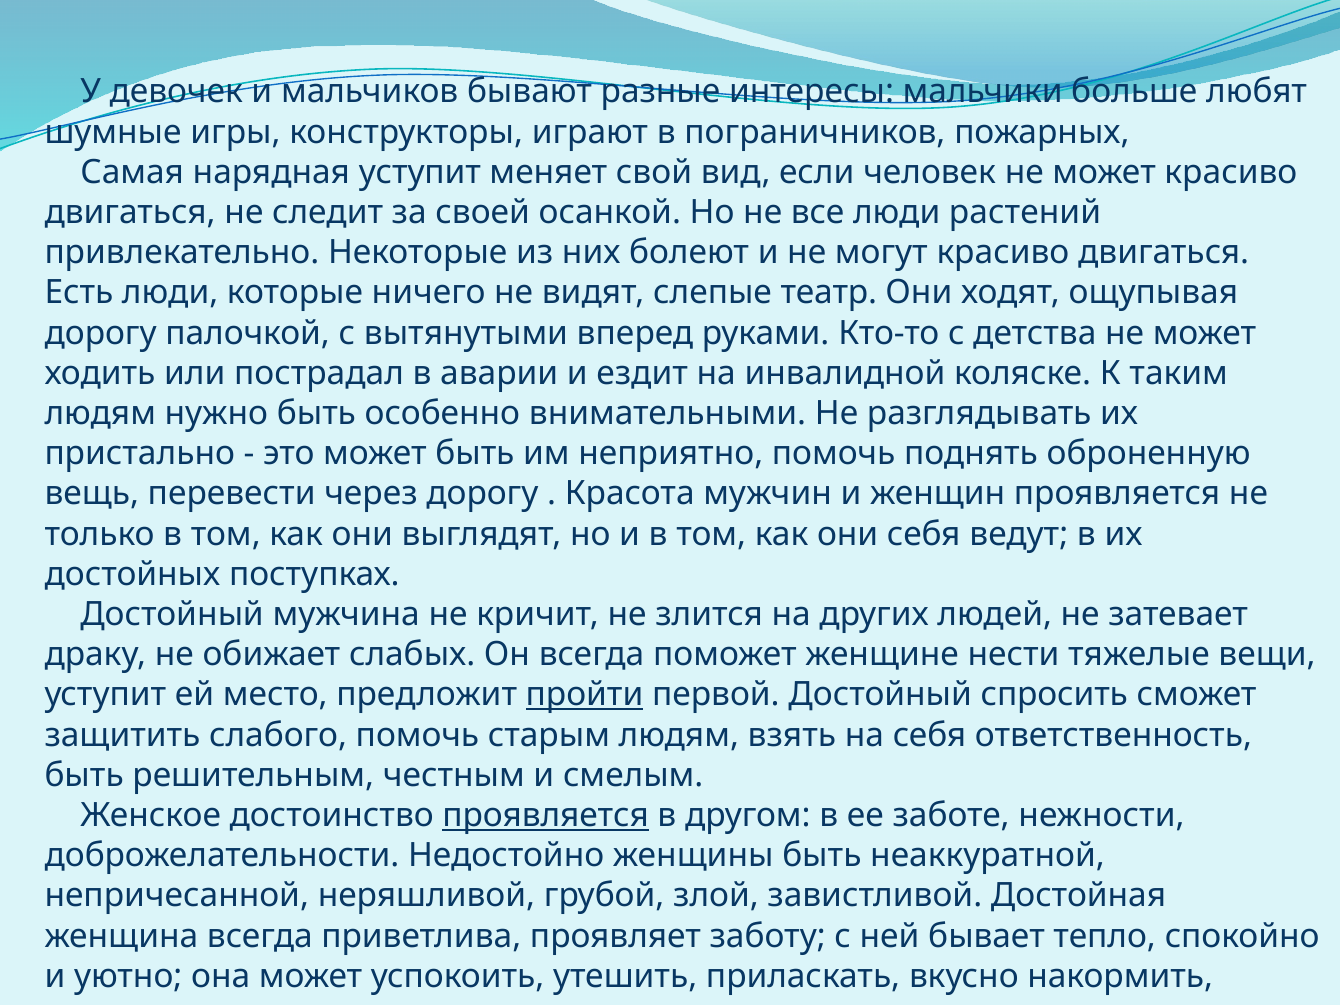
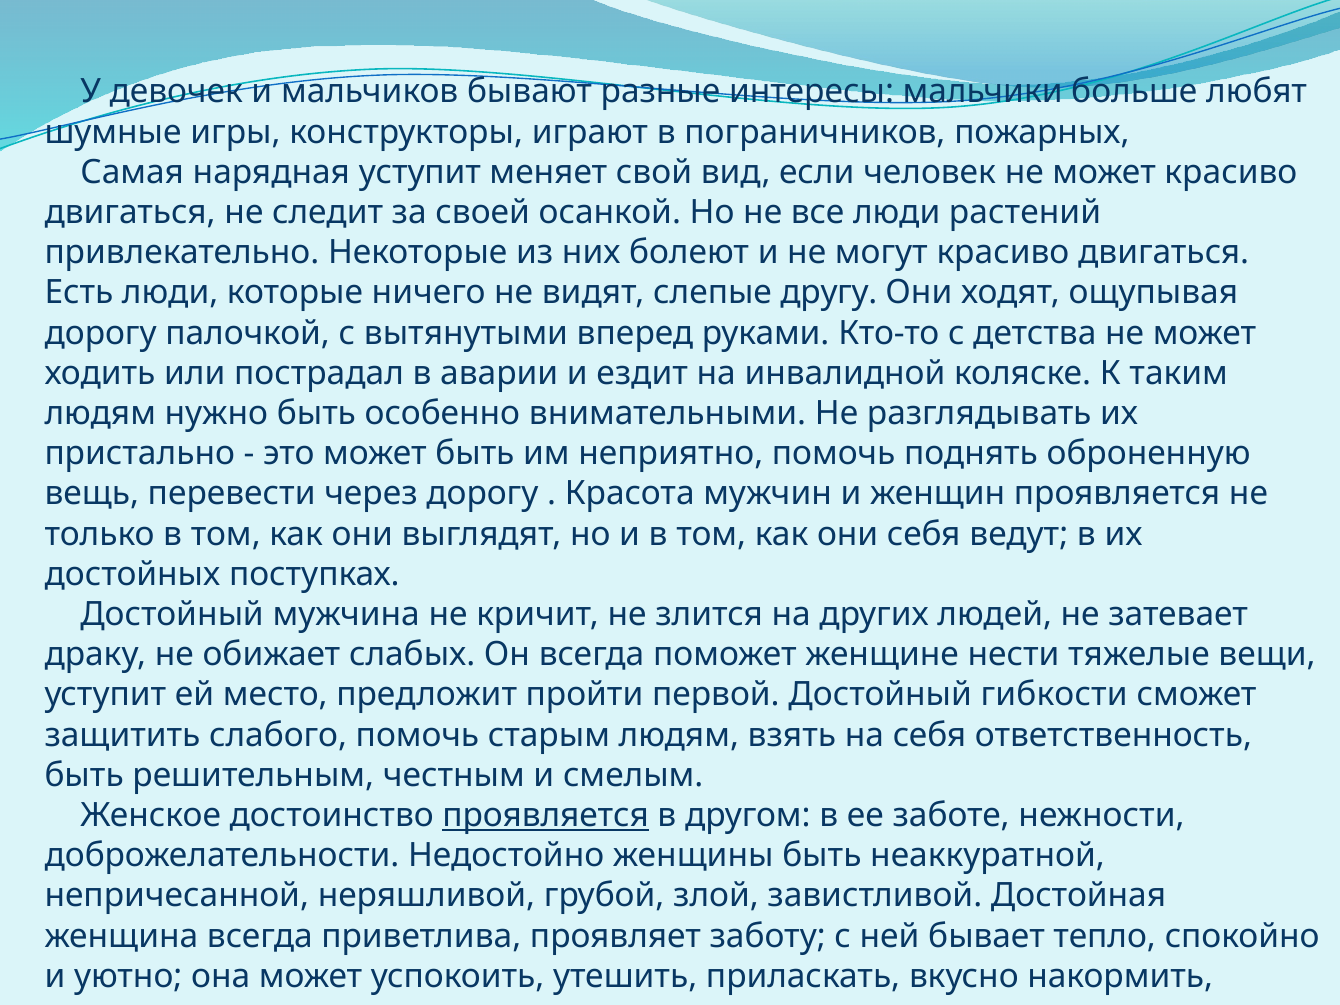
театр: театр -> другу (829, 293)
пройти underline: present -> none (585, 695)
спросить: спросить -> гибкости (1054, 695)
